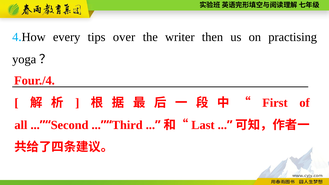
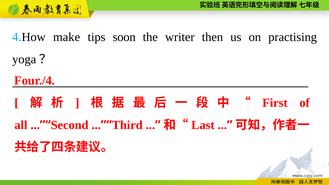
every: every -> make (67, 37)
over: over -> soon (124, 37)
